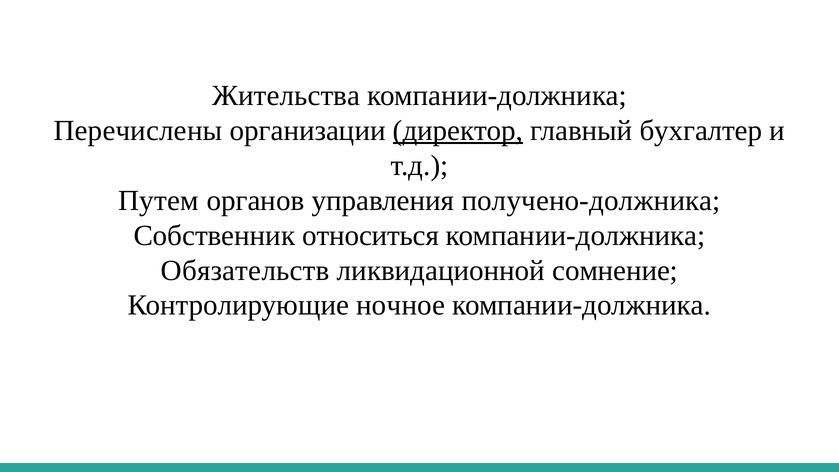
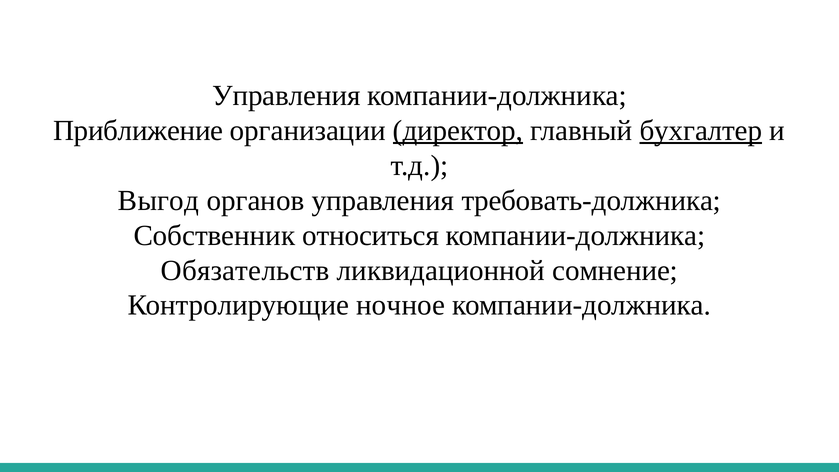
Жительства: Жительства -> Управления (286, 96)
Перечислены: Перечислены -> Приближение (138, 131)
бухгалтер underline: none -> present (701, 131)
Путем: Путем -> Выгод (159, 200)
получено-должника: получено-должника -> требовать-должника (591, 200)
